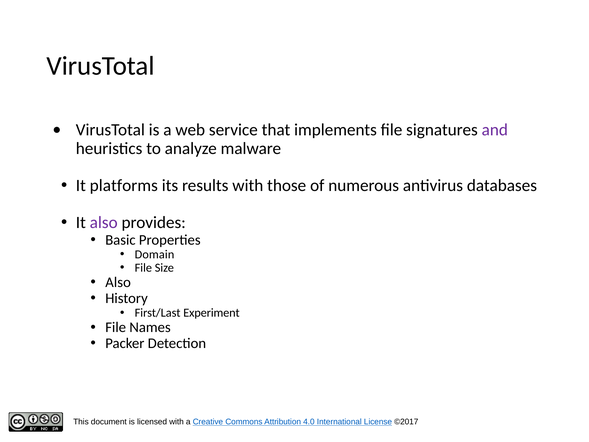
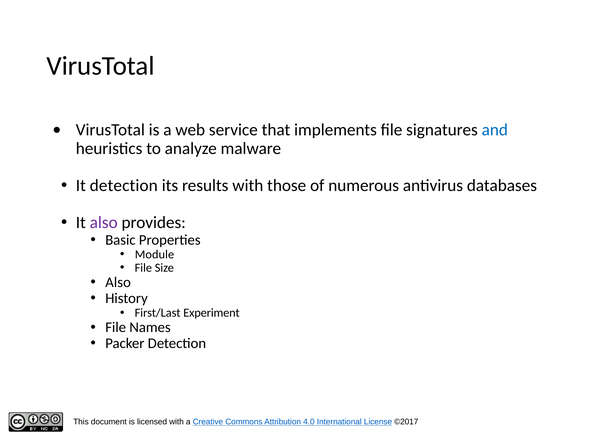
and colour: purple -> blue (495, 130)
It platforms: platforms -> detection (124, 185)
Domain: Domain -> Module (155, 254)
